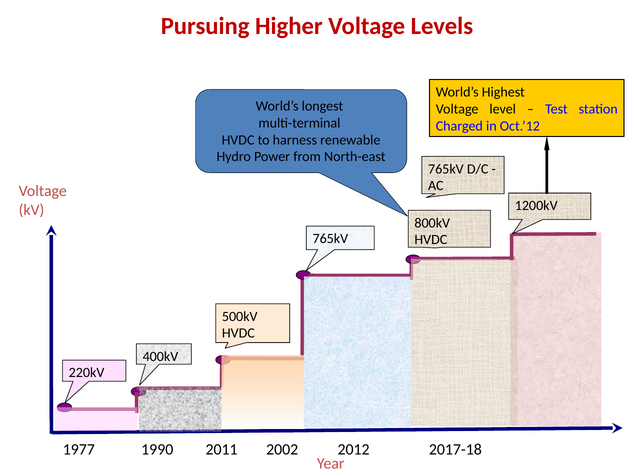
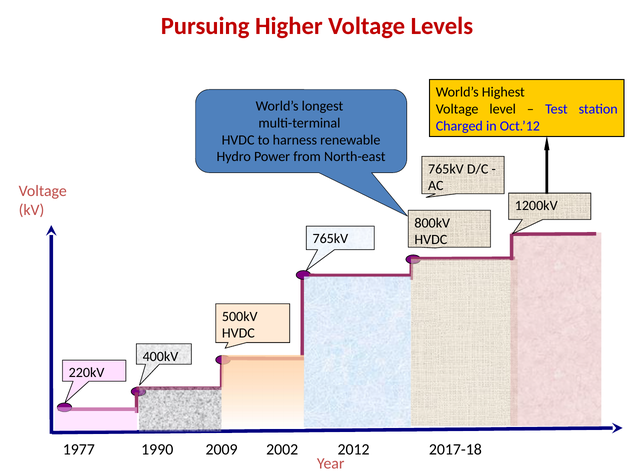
2011: 2011 -> 2009 (222, 449)
